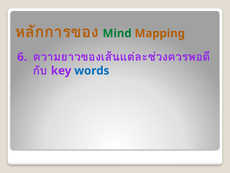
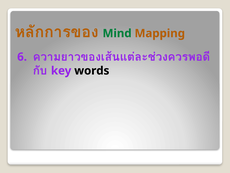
words colour: blue -> black (92, 71)
